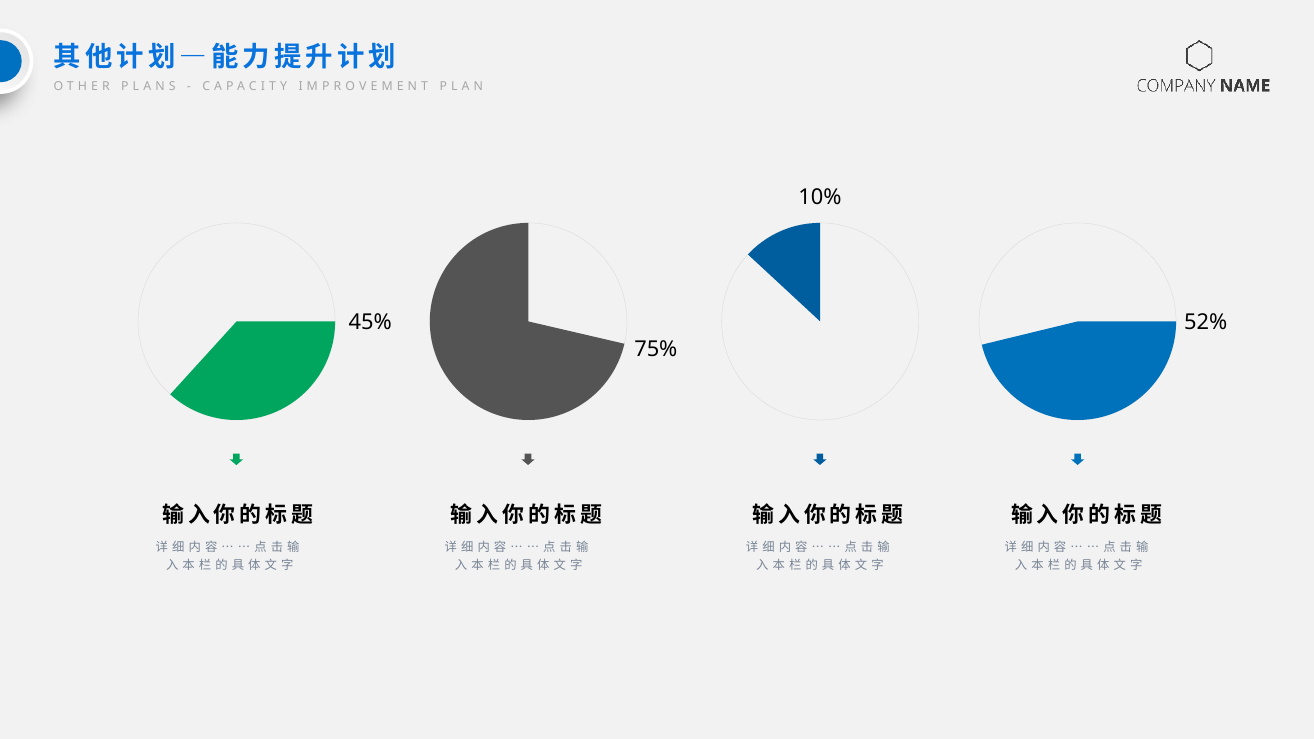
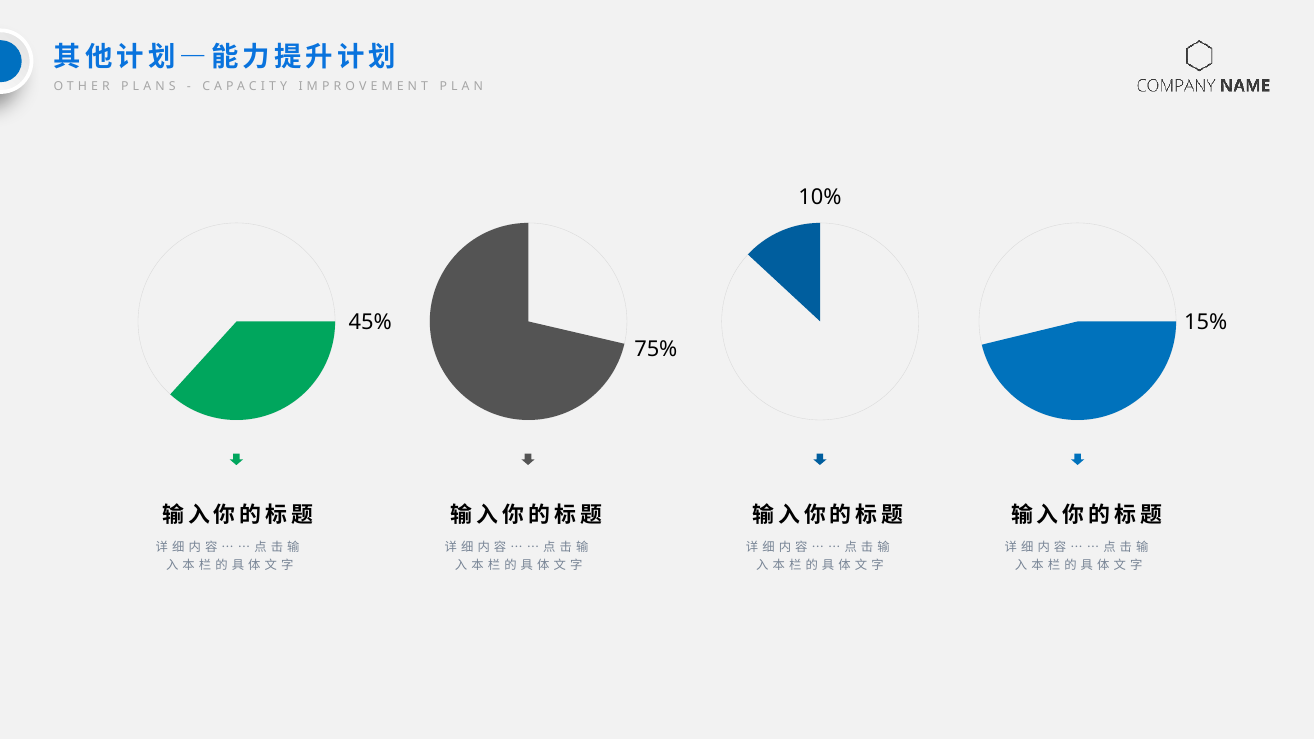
52%: 52% -> 15% (1206, 323)
